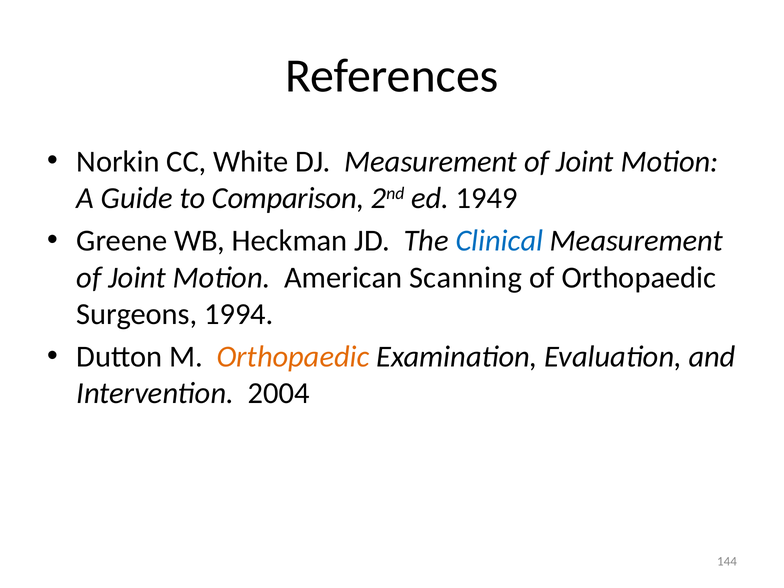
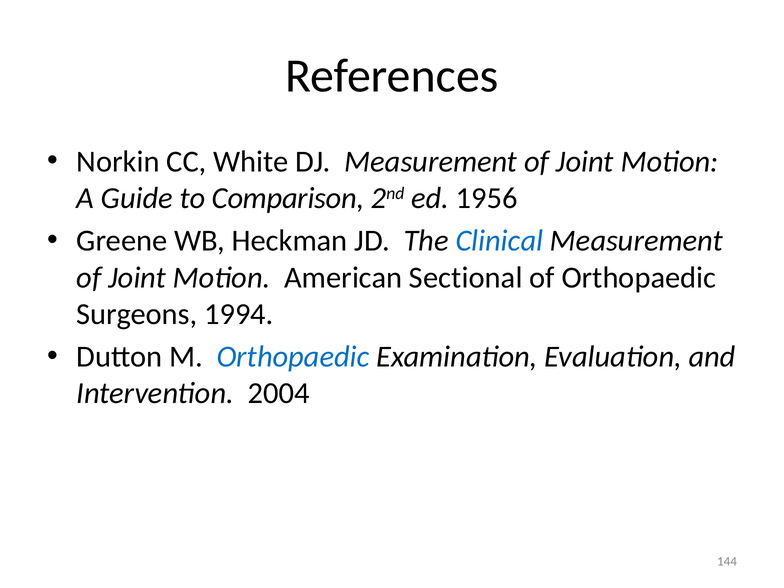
1949: 1949 -> 1956 (487, 198)
Scanning: Scanning -> Sectional (466, 277)
Orthopaedic colour: orange -> blue (293, 357)
